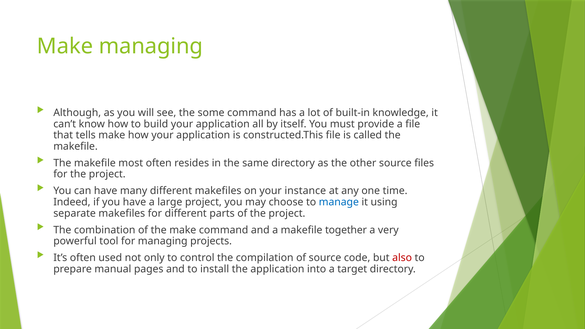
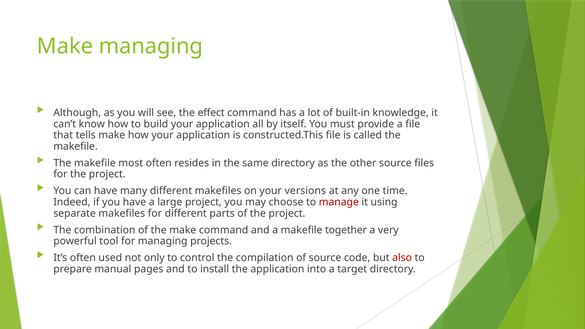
some: some -> effect (211, 113)
instance: instance -> versions (305, 191)
manage colour: blue -> red (339, 202)
